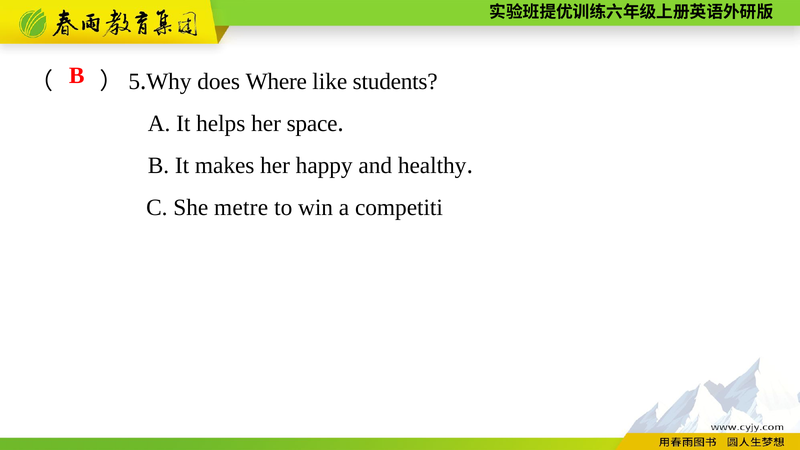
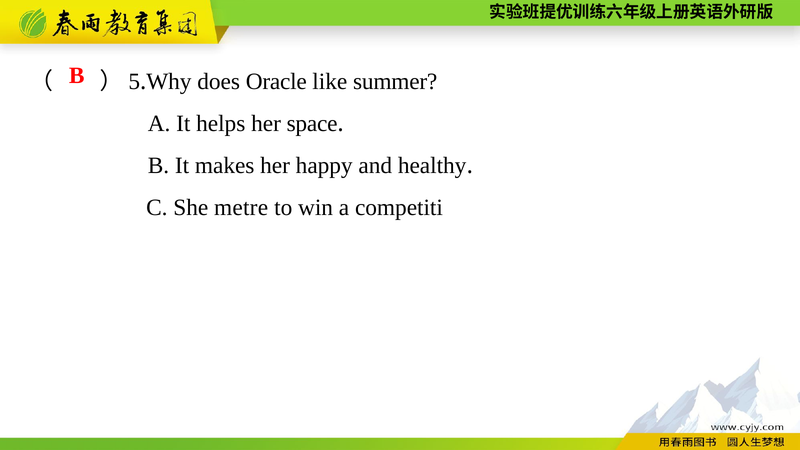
Where: Where -> Oracle (276, 82)
students: students -> summer (395, 82)
